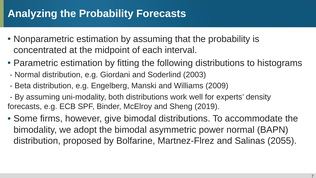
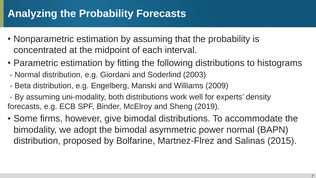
2055: 2055 -> 2015 (282, 141)
